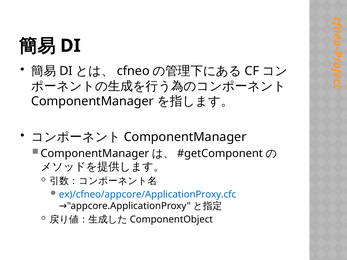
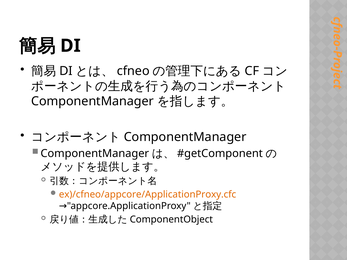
ex)/cfneo/appcore/ApplicationProxy.cfc colour: blue -> orange (148, 195)
